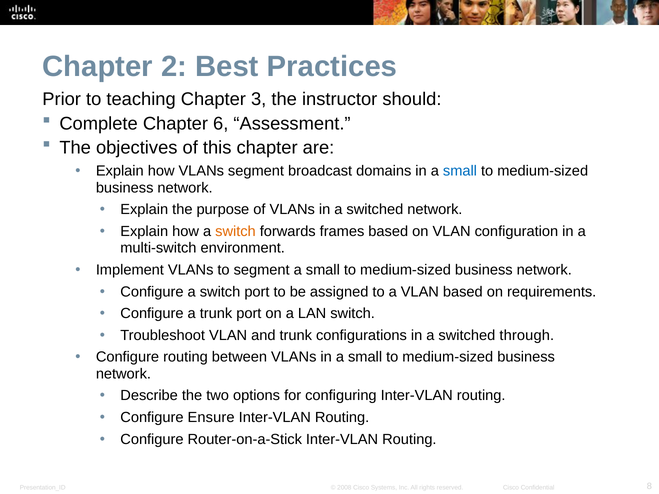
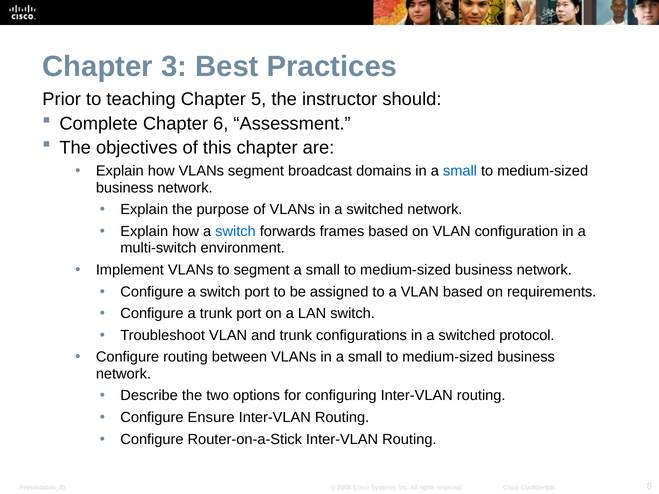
2: 2 -> 3 (174, 67)
3: 3 -> 5 (259, 99)
switch colour: orange -> blue (235, 232)
through: through -> protocol (527, 335)
